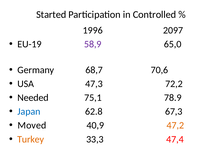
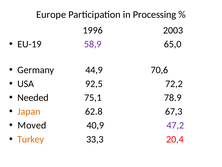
Started: Started -> Europe (51, 15)
Controlled: Controlled -> Processing (155, 15)
2097: 2097 -> 2003 (173, 30)
68,7: 68,7 -> 44,9 (94, 70)
47,3: 47,3 -> 92,5 (94, 84)
Japan colour: blue -> orange (29, 111)
47,2 colour: orange -> purple (175, 125)
47,4: 47,4 -> 20,4 (175, 139)
